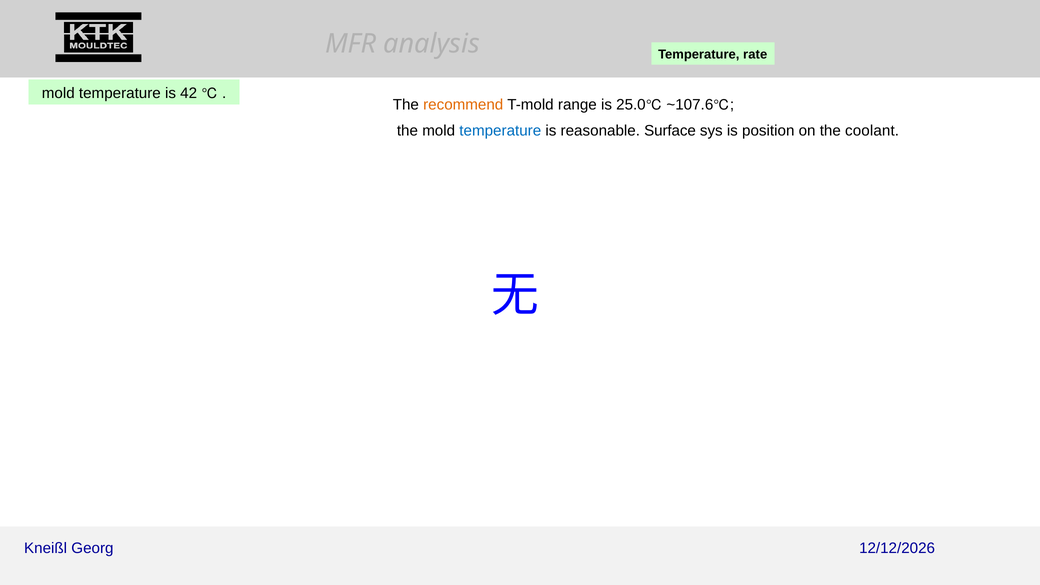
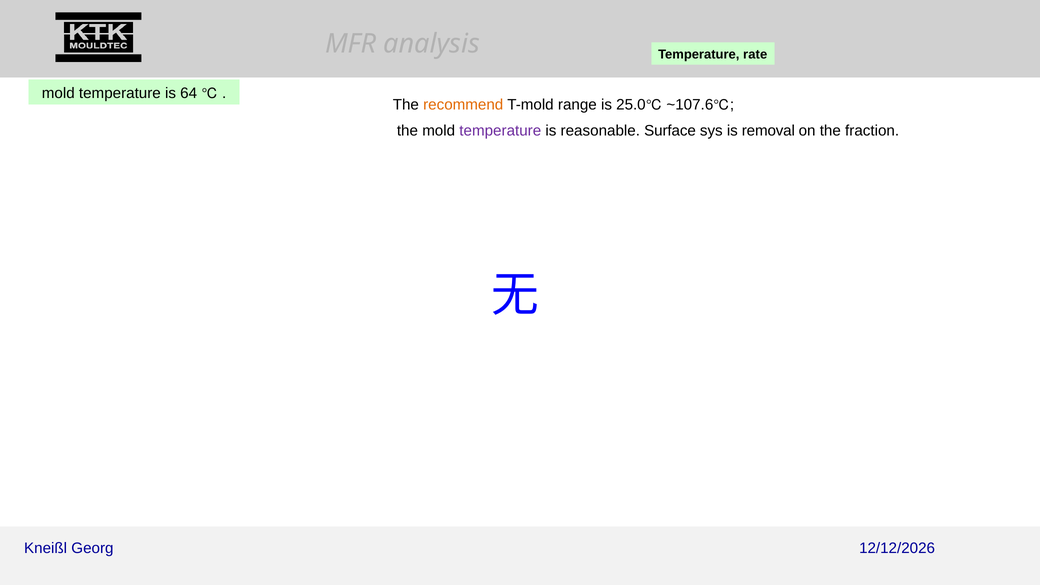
42: 42 -> 64 (189, 93)
temperature colour: blue -> purple (500, 131)
position: position -> removal (768, 131)
coolant: coolant -> fraction (872, 131)
